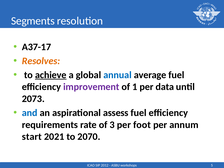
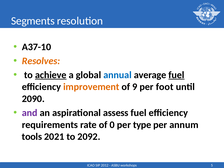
A37-17: A37-17 -> A37-10 (36, 47)
fuel underline: none -> present (176, 75)
improvement colour: purple -> orange (91, 87)
1: 1 -> 9 (135, 87)
data: data -> foot (165, 87)
2073: 2073 -> 2090 (33, 99)
and colour: blue -> purple (30, 113)
3: 3 -> 0 (112, 125)
foot: foot -> type (142, 125)
start: start -> tools (32, 137)
2070: 2070 -> 2092 (89, 137)
